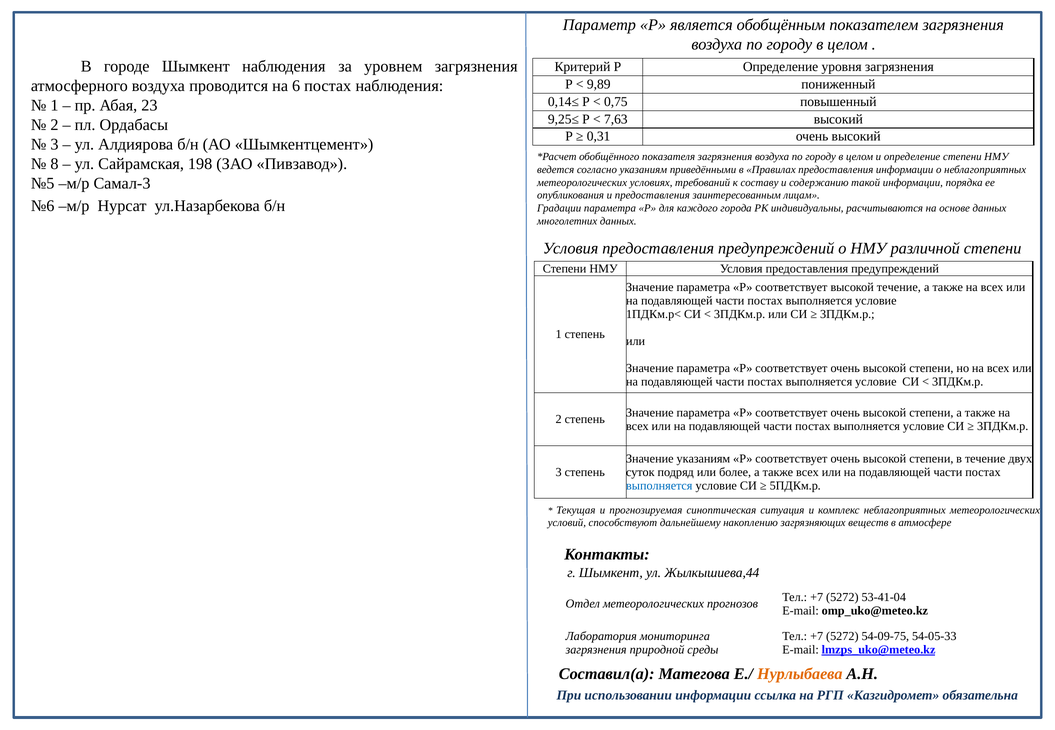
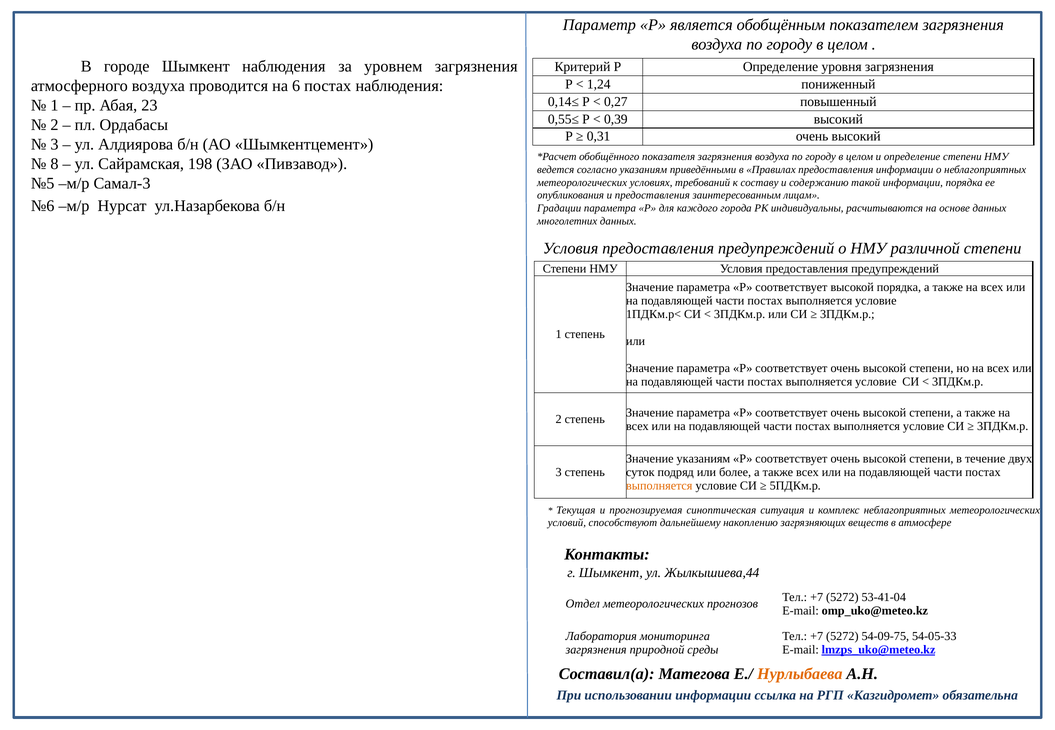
9,89: 9,89 -> 1,24 (599, 84)
0,75: 0,75 -> 0,27 (616, 102)
9,25≤: 9,25≤ -> 0,55≤ (563, 119)
7,63: 7,63 -> 0,39 (616, 119)
высокой течение: течение -> порядка (899, 287)
выполняется colour: blue -> orange (659, 486)
